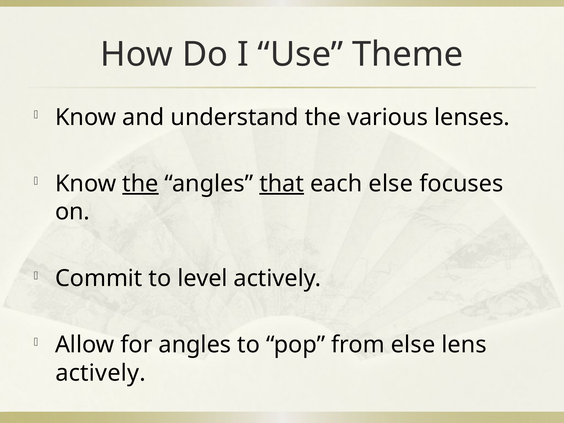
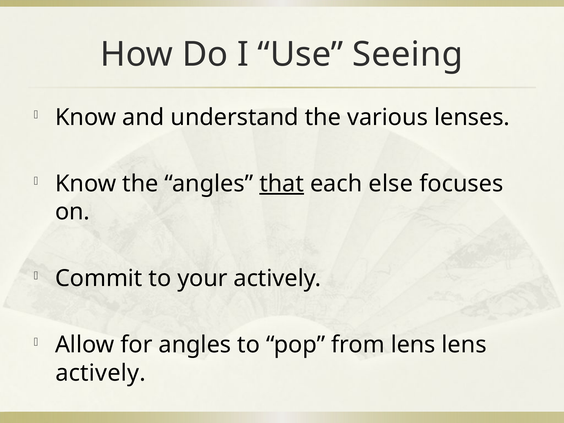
Theme: Theme -> Seeing (408, 55)
the underline: present -> none (140, 184)
level: level -> your (202, 278)
from else: else -> lens (413, 345)
